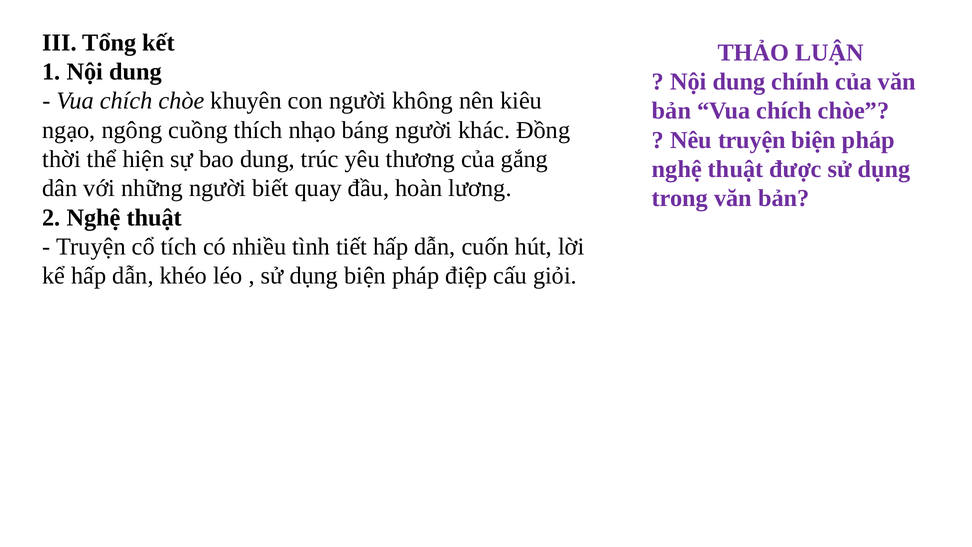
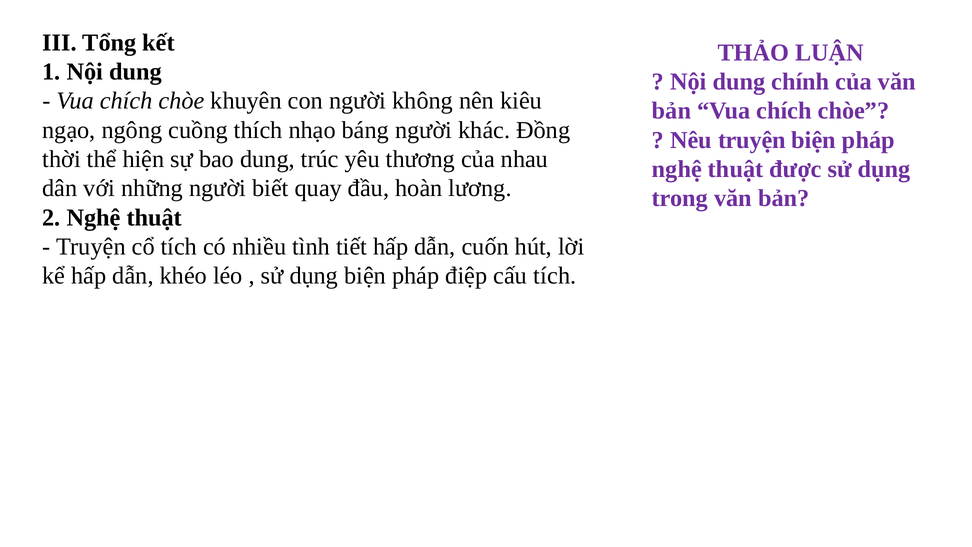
gắng: gắng -> nhau (525, 159)
cấu giỏi: giỏi -> tích (555, 276)
